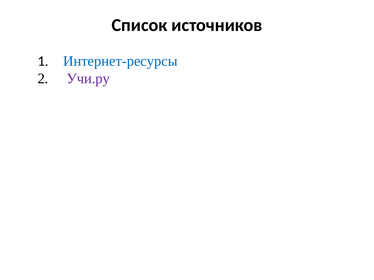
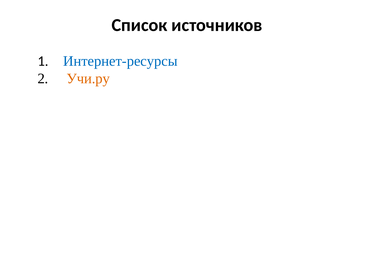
Учи.ру colour: purple -> orange (88, 79)
